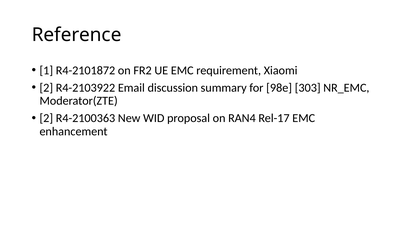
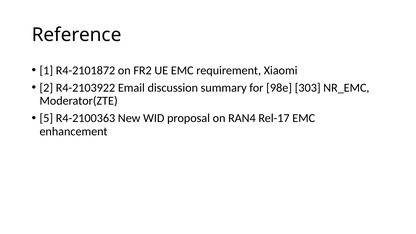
2: 2 -> 5 (46, 118)
